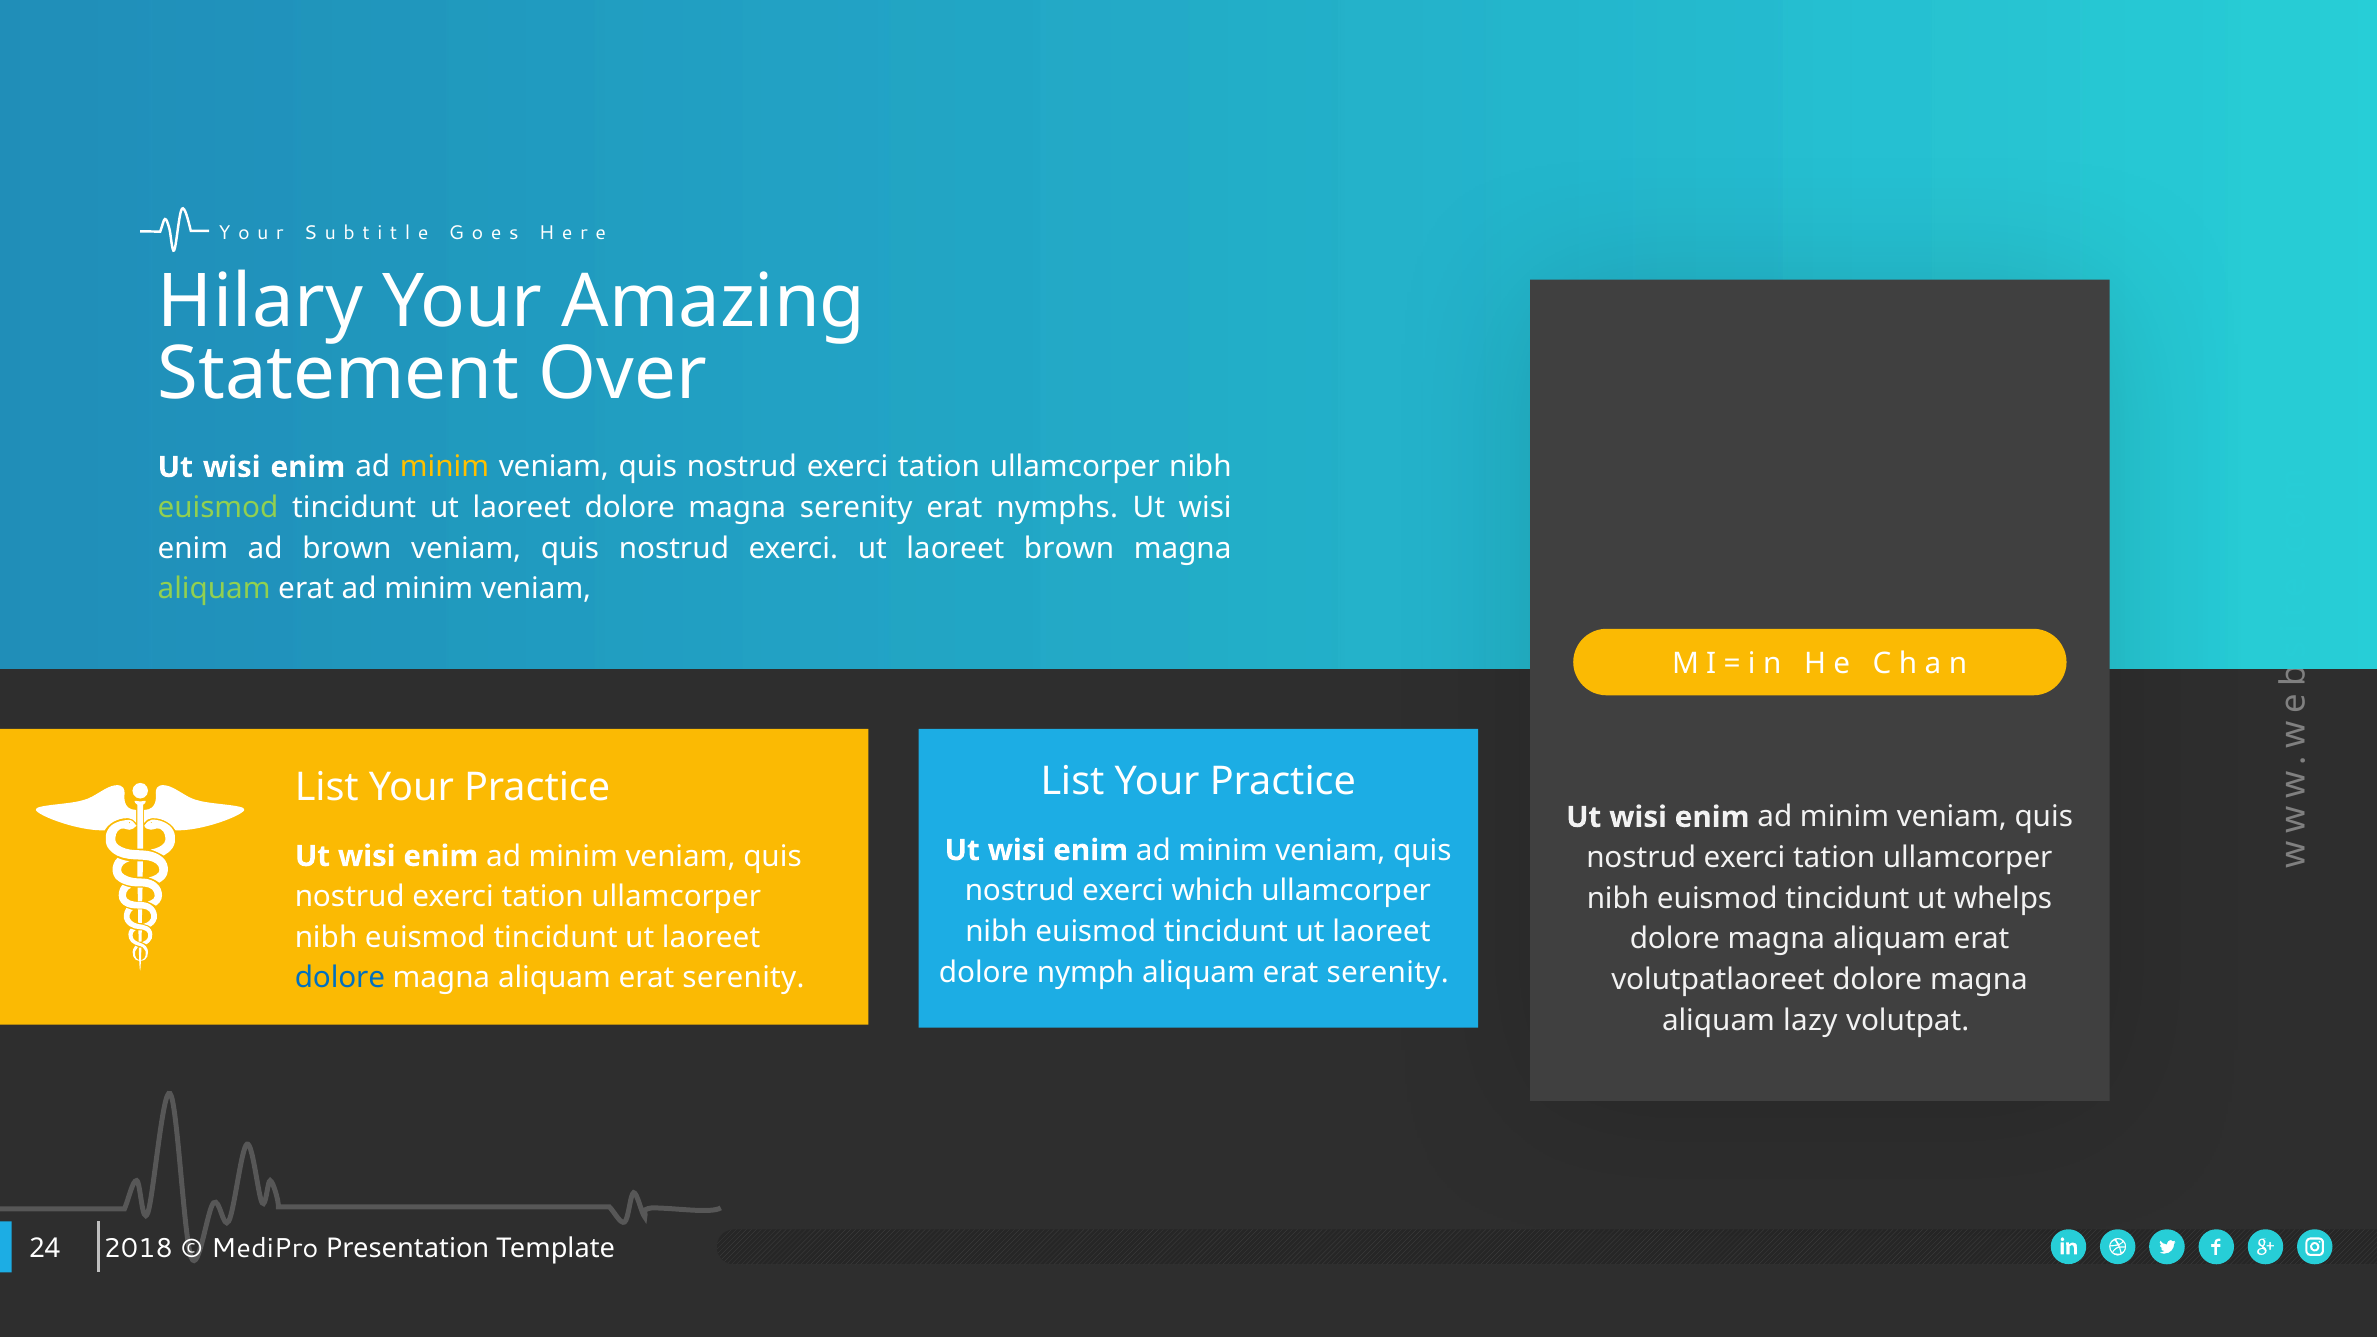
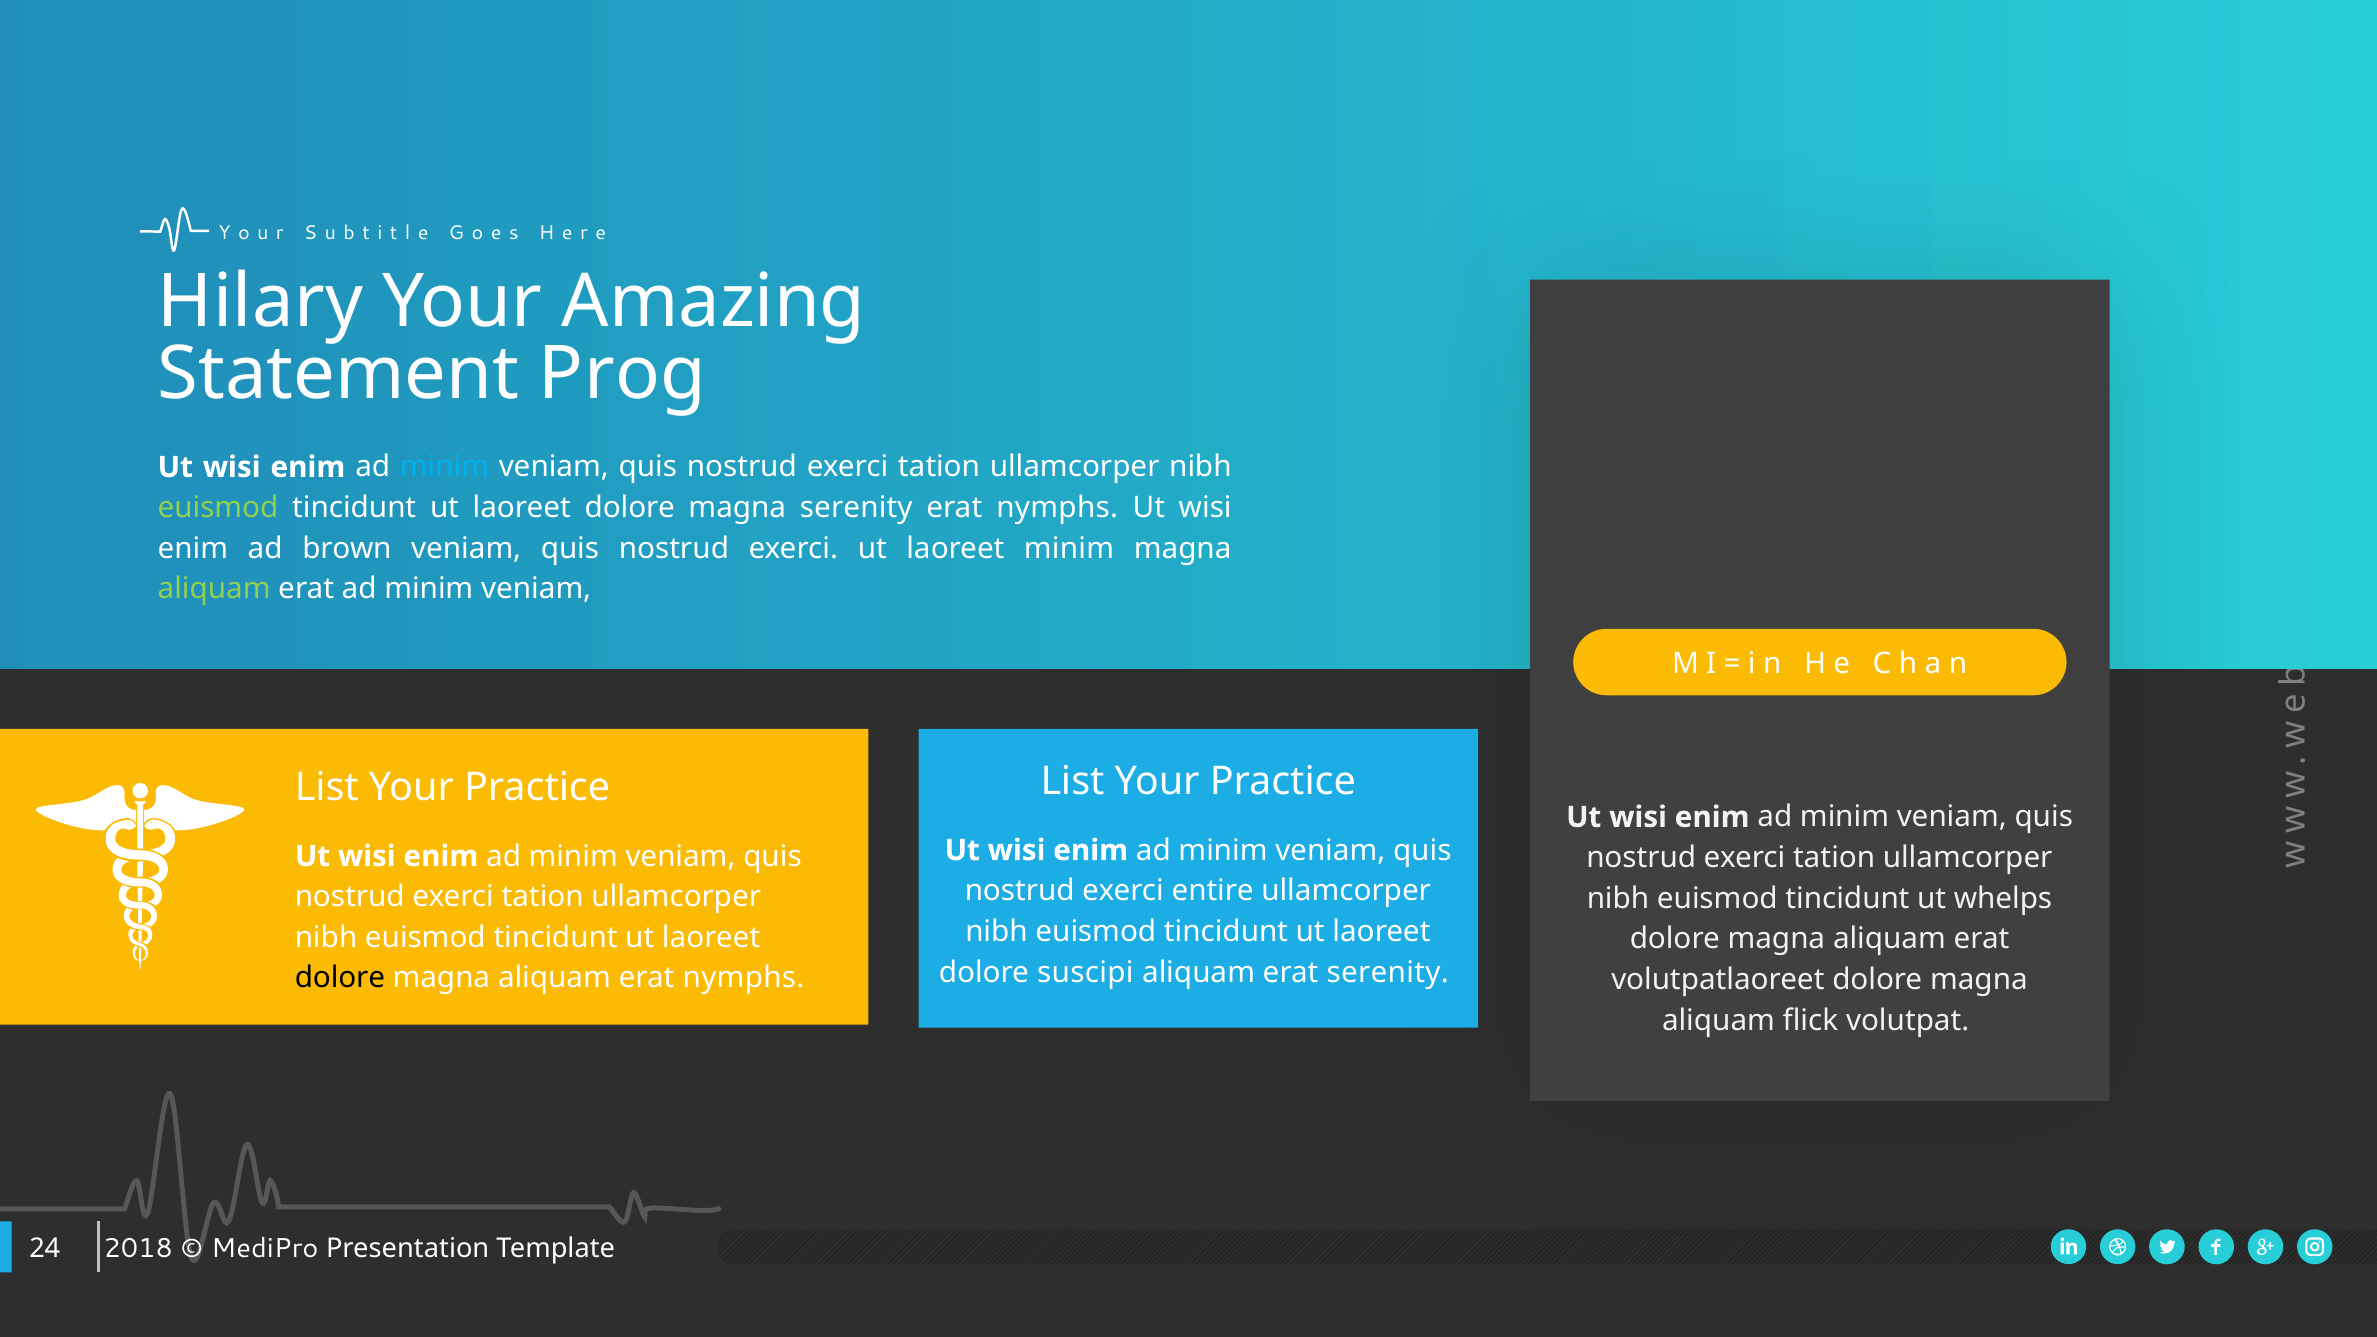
Over: Over -> Prog (622, 374)
minim colour: yellow -> light blue (444, 467)
laoreet brown: brown -> minim (1069, 548)
which: which -> entire (1213, 891)
nymph: nymph -> suscipi (1085, 972)
dolore colour: blue -> black (340, 978)
magna aliquam erat serenity: serenity -> nymphs (744, 978)
lazy: lazy -> flick (1810, 1020)
